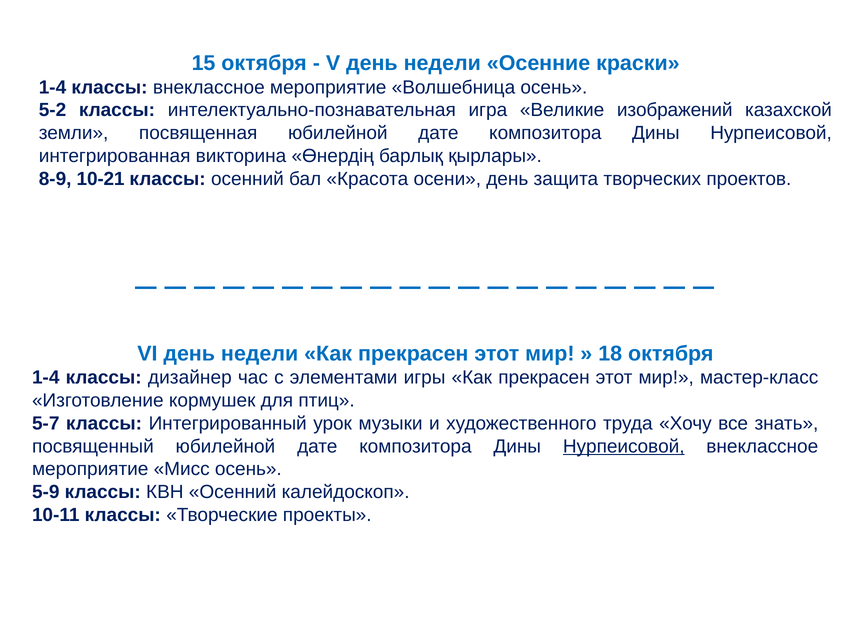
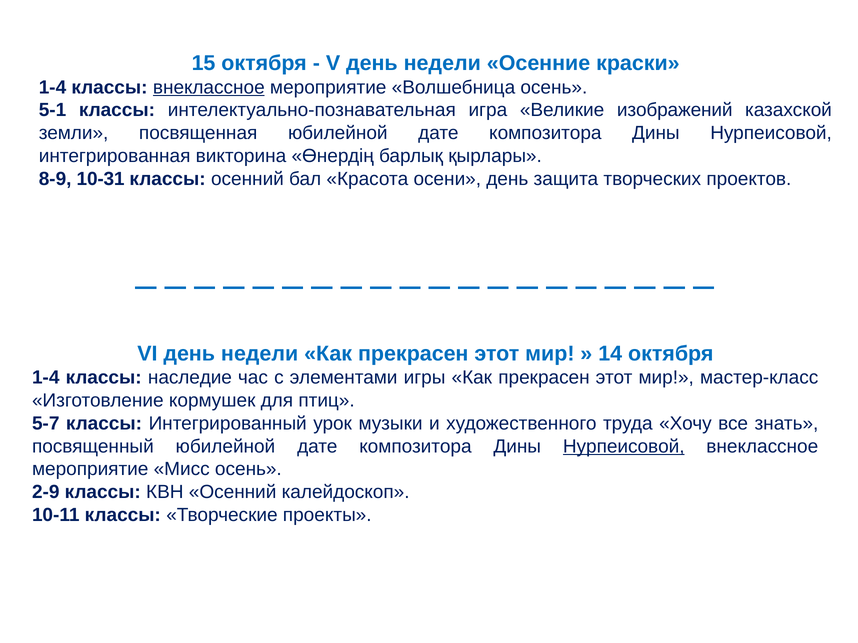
внеклассное underline: none -> present (209, 87)
5-2: 5-2 -> 5-1 (53, 110)
10-21: 10-21 -> 10-31 (101, 179)
18: 18 -> 14 (610, 354)
дизайнер: дизайнер -> наследие (190, 378)
5-9: 5-9 -> 2-9 (46, 492)
